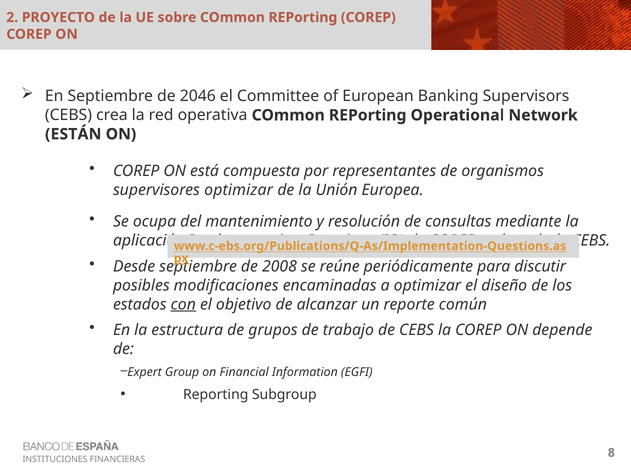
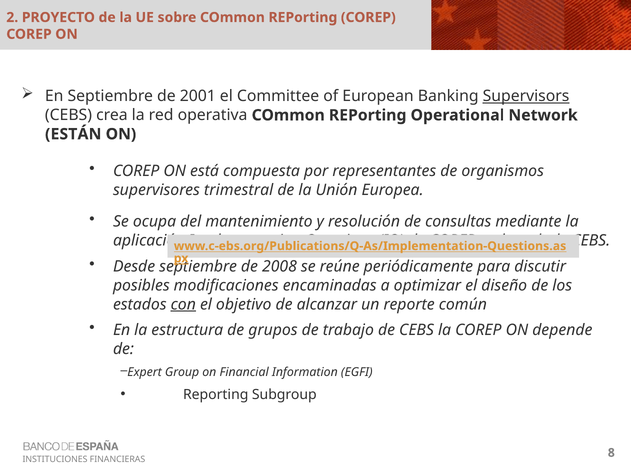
2046: 2046 -> 2001 (198, 96)
Supervisors underline: none -> present (526, 96)
supervisores optimizar: optimizar -> trimestral (239, 190)
